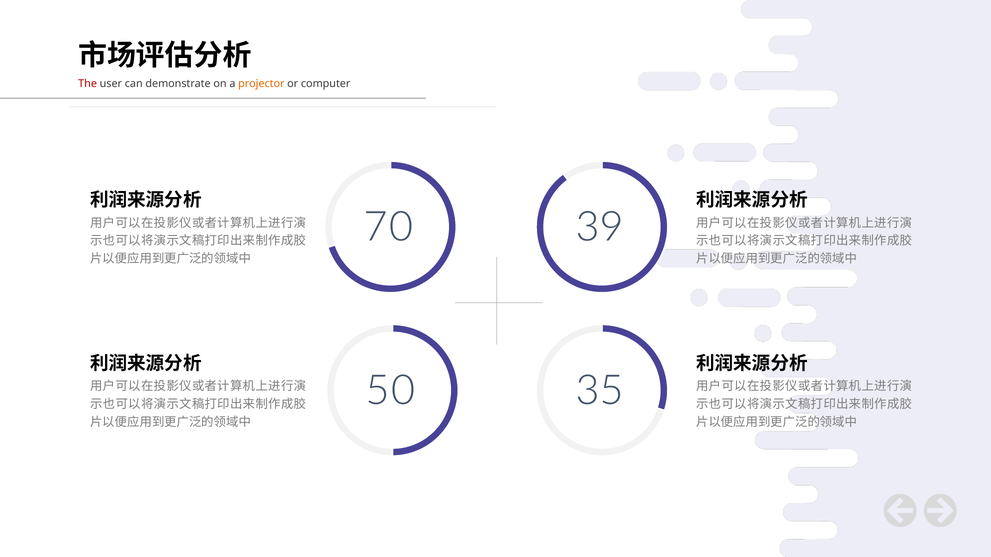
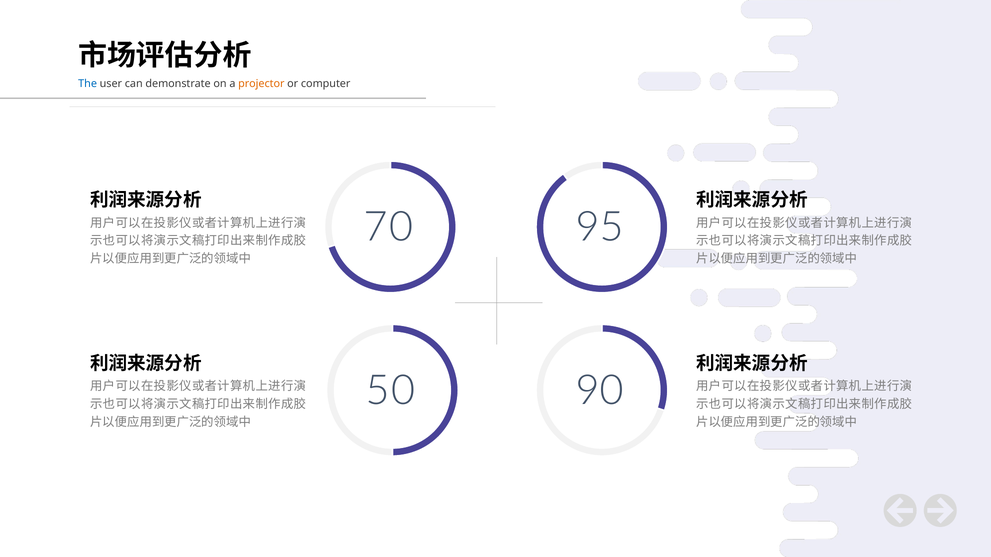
The colour: red -> blue (88, 84)
39: 39 -> 95 (600, 227)
35: 35 -> 90 (600, 391)
